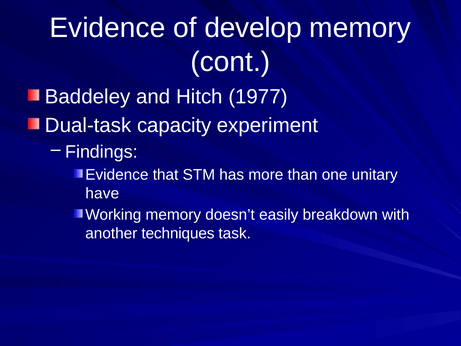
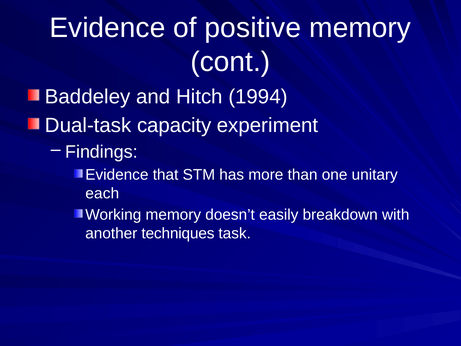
develop: develop -> positive (253, 28)
1977: 1977 -> 1994 (258, 97)
have: have -> each (102, 193)
